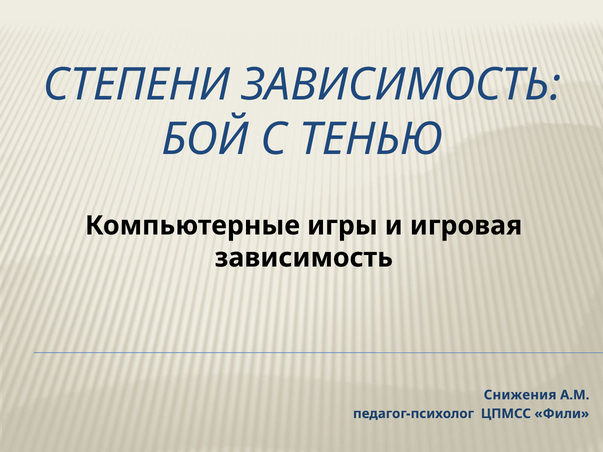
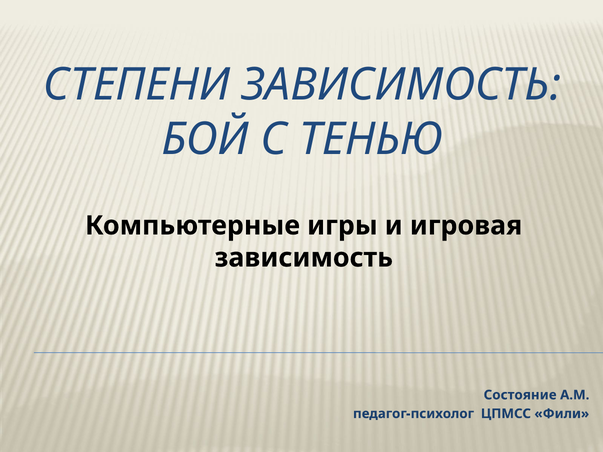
Снижения: Снижения -> Состояние (520, 395)
